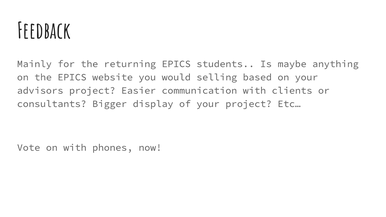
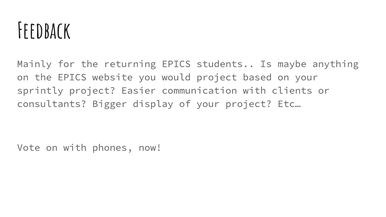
would selling: selling -> project (217, 77)
advisors: advisors -> sprintly (40, 91)
